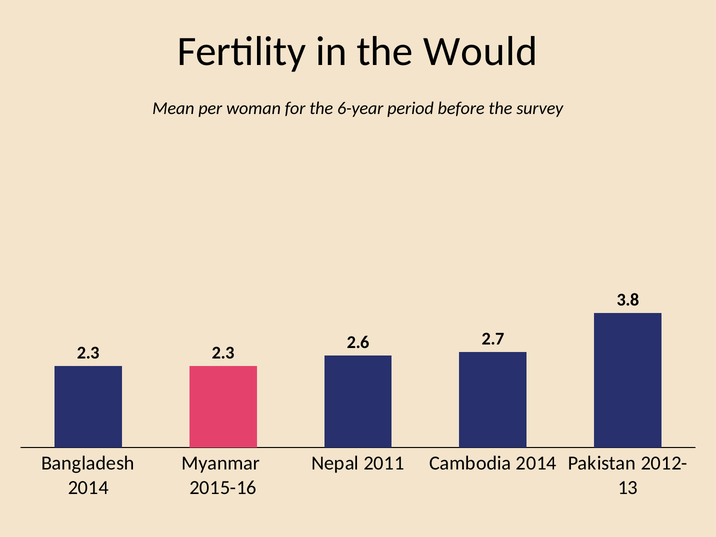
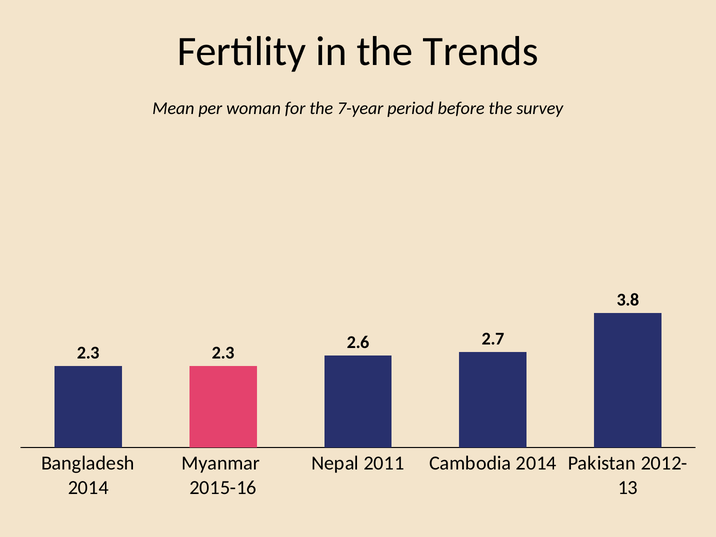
Would: Would -> Trends (481, 52)
6-year: 6-year -> 7-year (360, 108)
